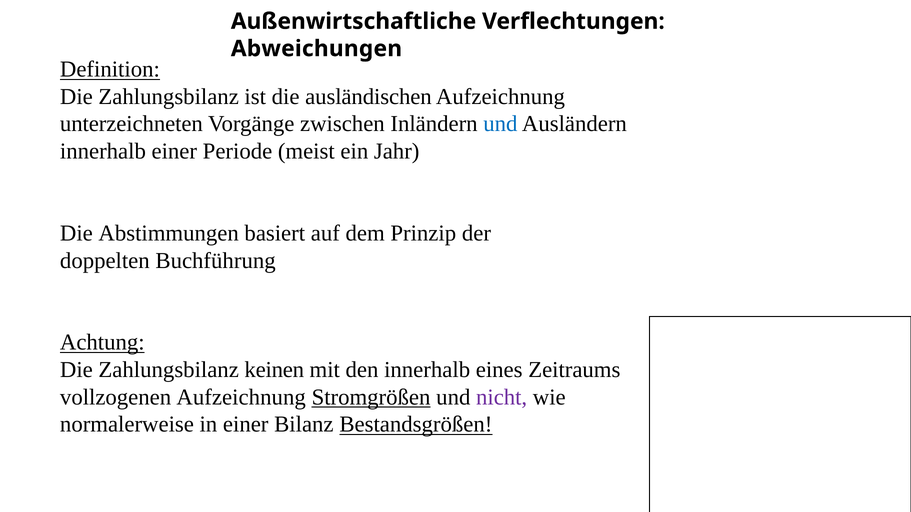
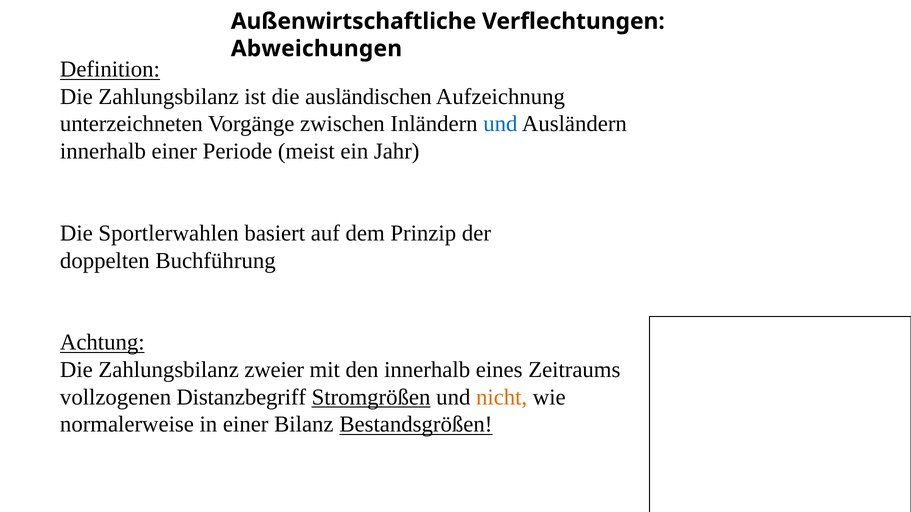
Abstimmungen: Abstimmungen -> Sportlerwahlen (169, 233)
keinen: keinen -> zweier (274, 370)
vollzogenen Aufzeichnung: Aufzeichnung -> Distanzbegriff (241, 397)
nicht colour: purple -> orange (502, 397)
